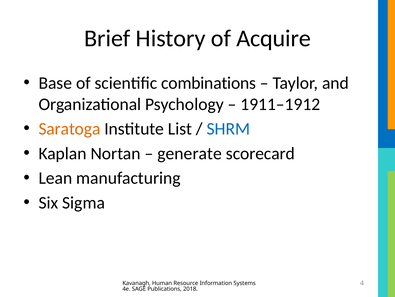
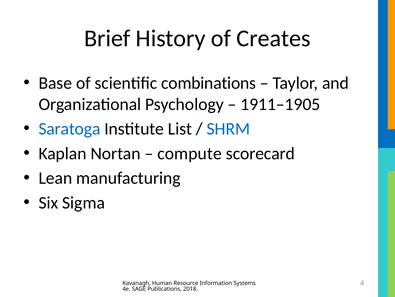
Acquire: Acquire -> Creates (274, 38)
1911–1912: 1911–1912 -> 1911–1905 (280, 104)
Saratoga colour: orange -> blue (69, 129)
generate: generate -> compute (190, 153)
